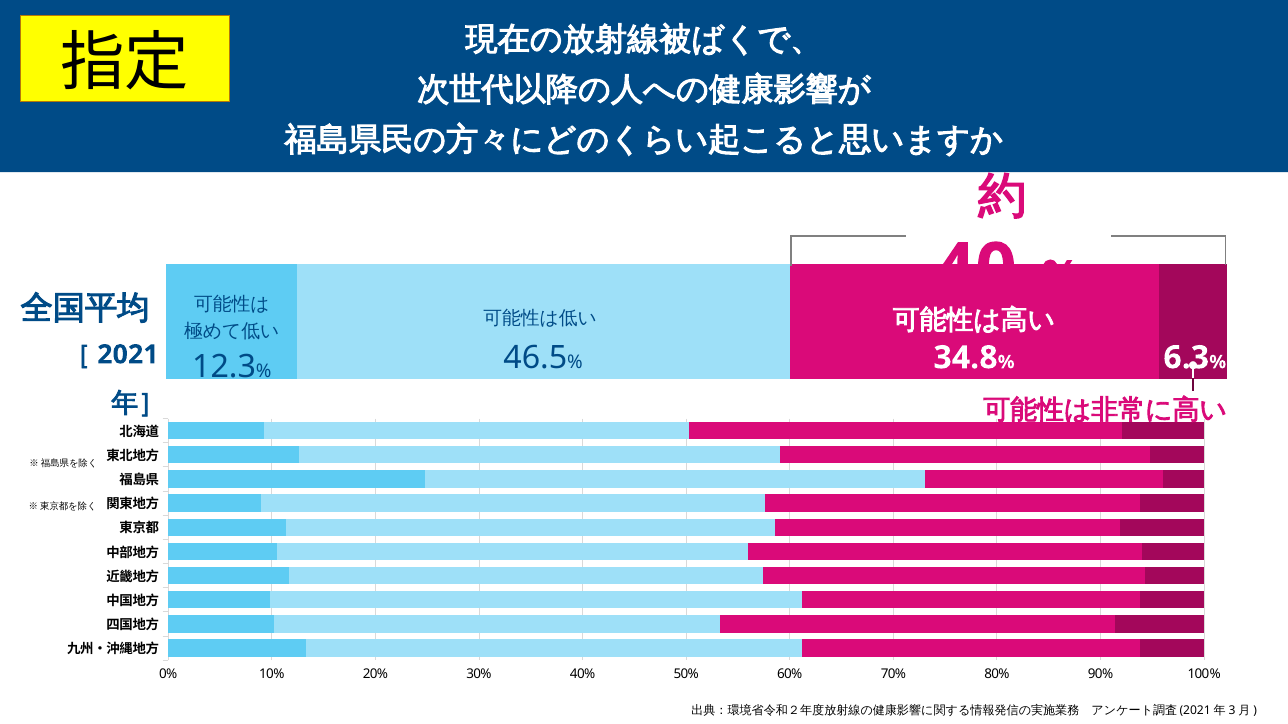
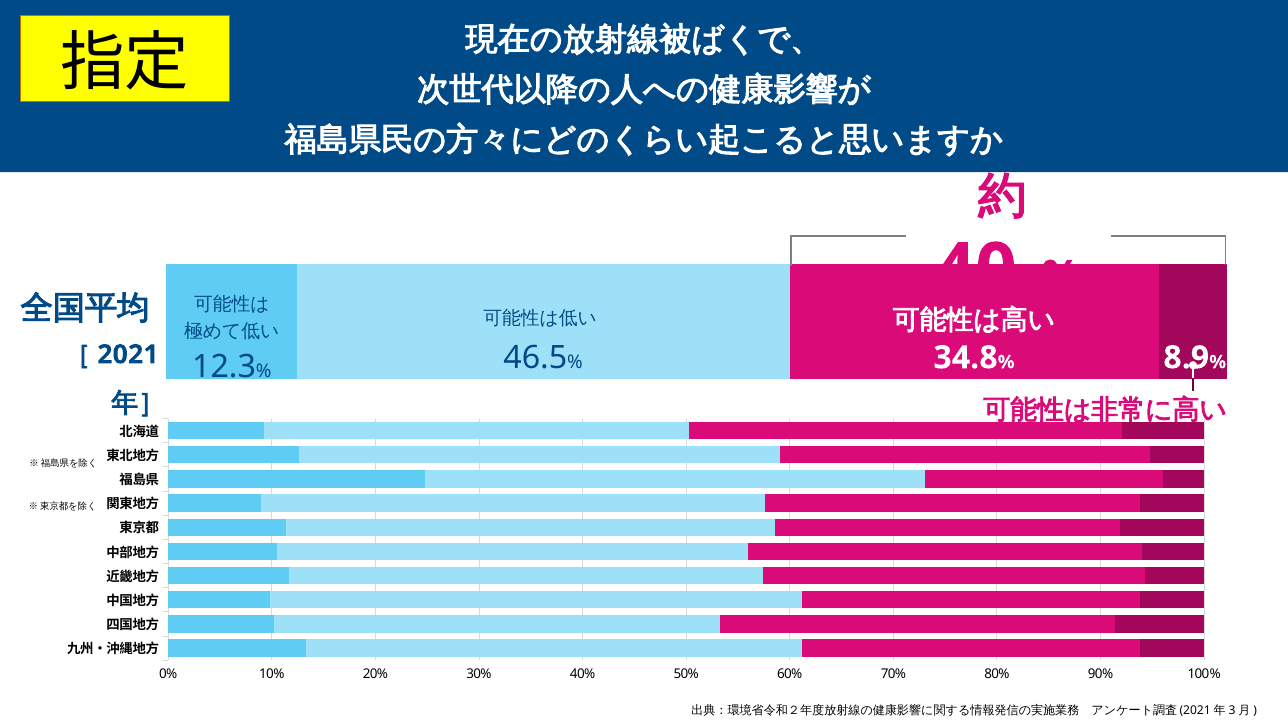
6.3: 6.3 -> 8.9 (1186, 358)
